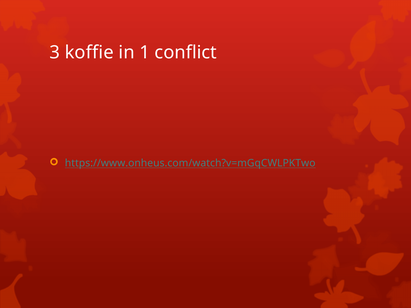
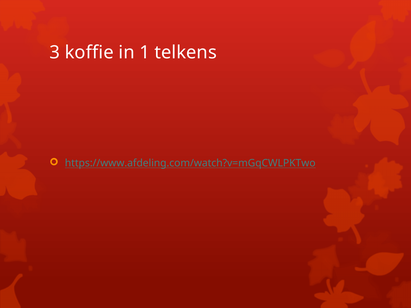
conflict: conflict -> telkens (186, 52)
https://www.onheus.com/watch?v=mGqCWLPKTwo: https://www.onheus.com/watch?v=mGqCWLPKTwo -> https://www.afdeling.com/watch?v=mGqCWLPKTwo (190, 163)
